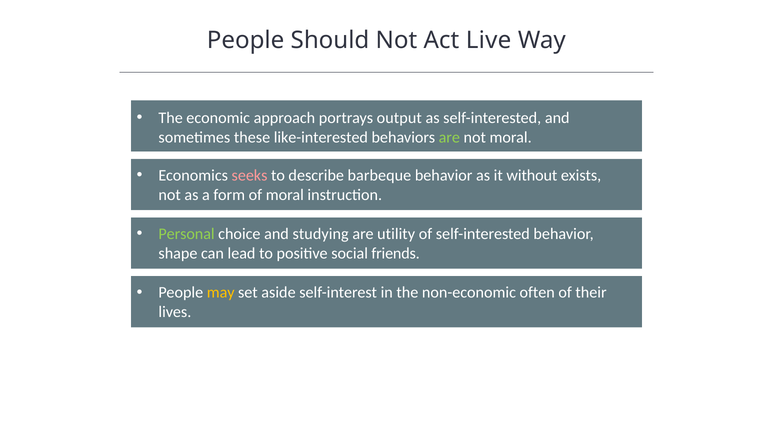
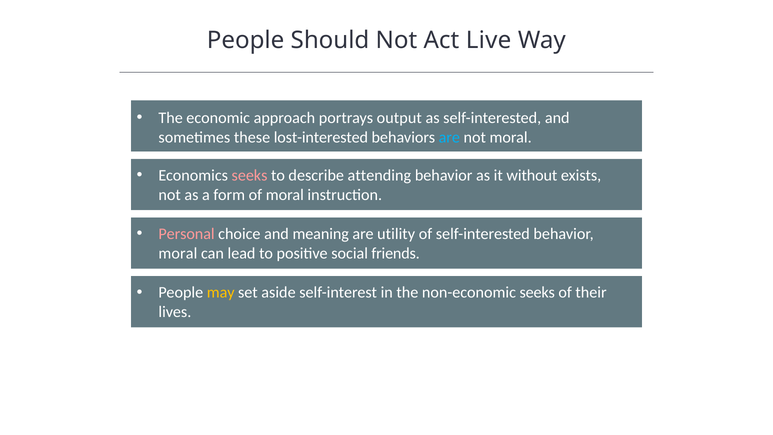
like-interested: like-interested -> lost-interested (321, 137)
are colour: light green -> light blue (449, 137)
barbeque: barbeque -> attending (379, 175)
Personal colour: light green -> pink (187, 234)
studying: studying -> meaning (321, 234)
shape: shape -> moral (178, 253)
non-economic often: often -> seeks (537, 293)
